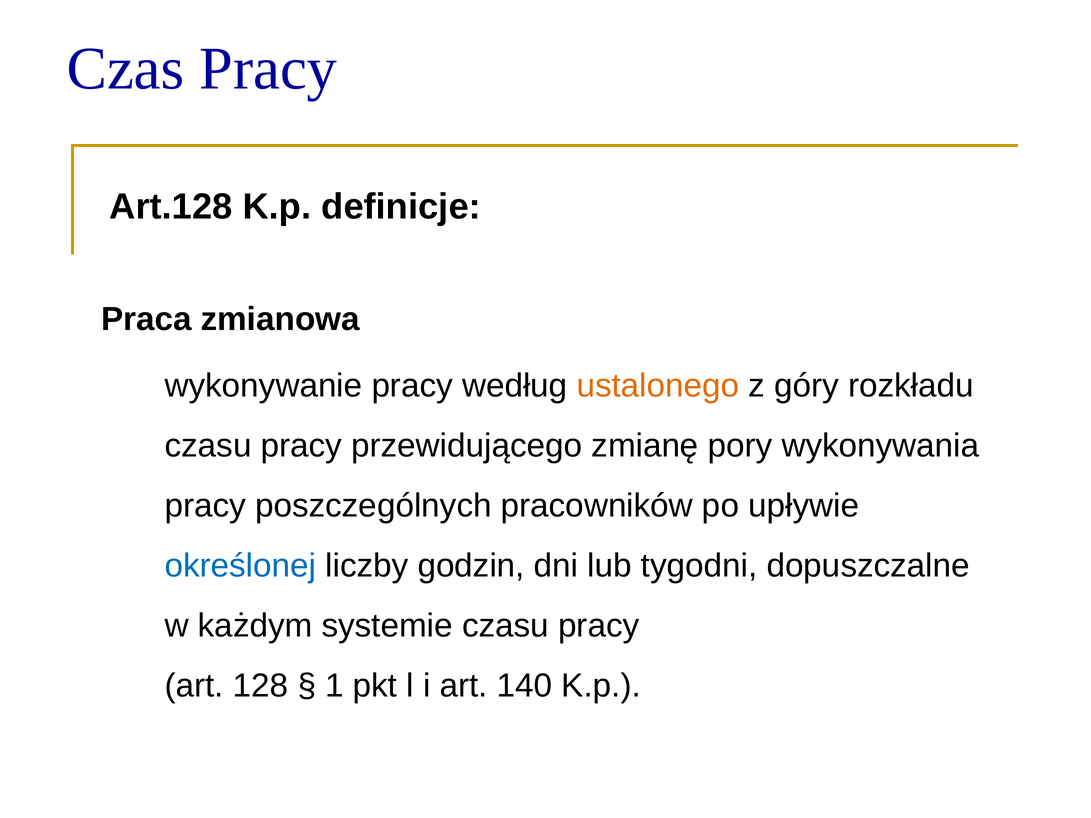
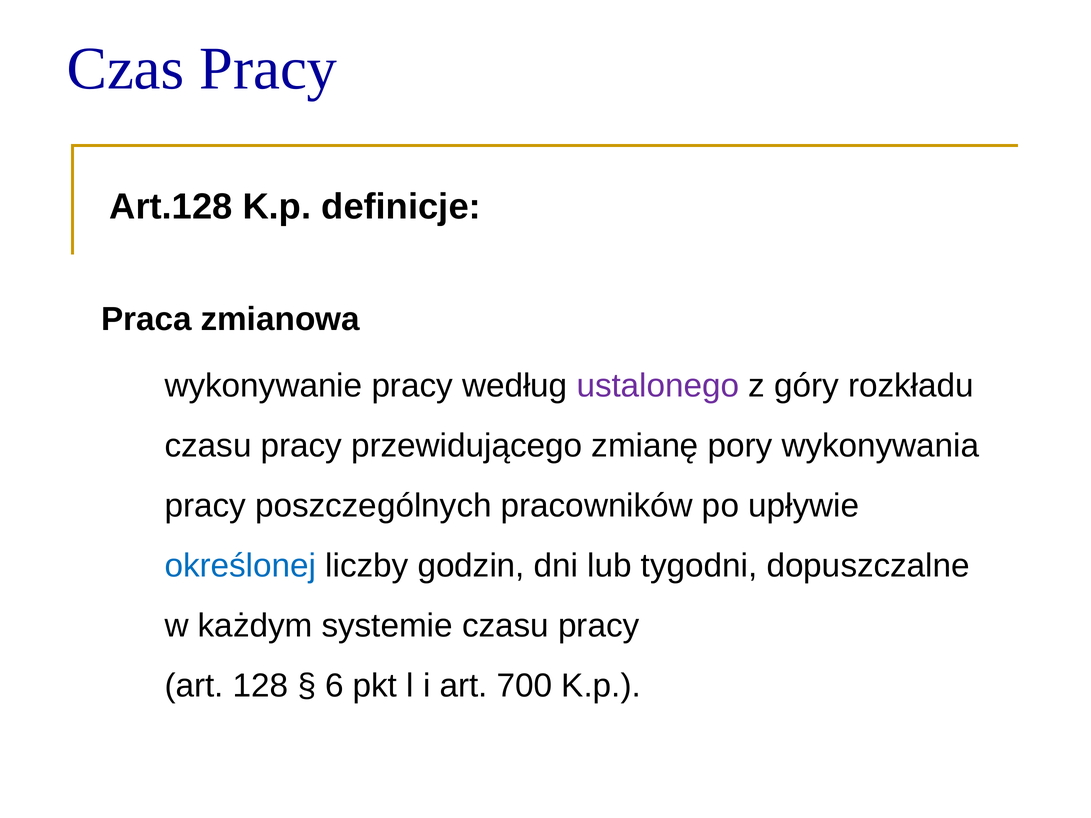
ustalonego colour: orange -> purple (658, 386)
1: 1 -> 6 (334, 686)
140: 140 -> 700 (525, 686)
